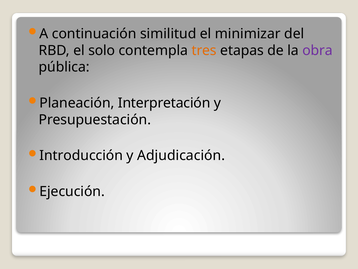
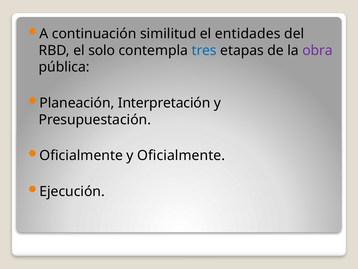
minimizar: minimizar -> entidades (248, 34)
tres colour: orange -> blue (204, 50)
Introducción: Introducción -> Oficialmente (81, 155)
y Adjudicación: Adjudicación -> Oficialmente (181, 155)
